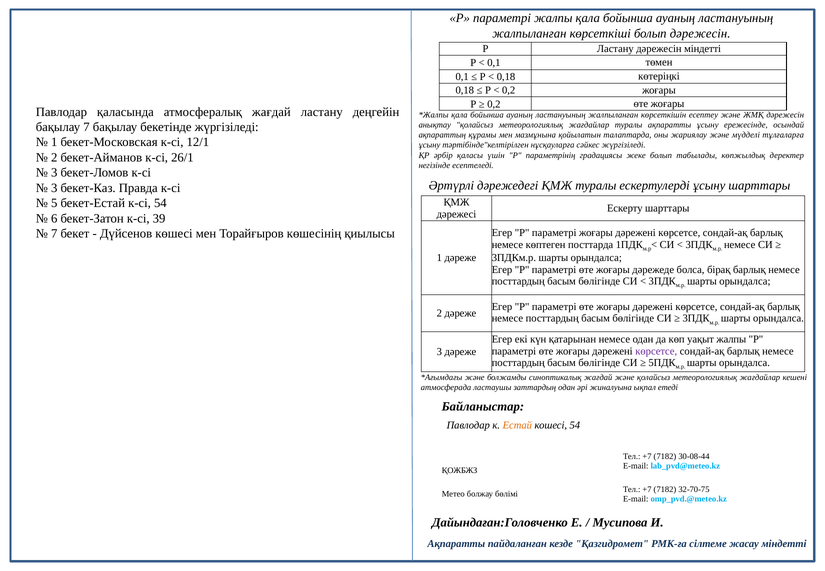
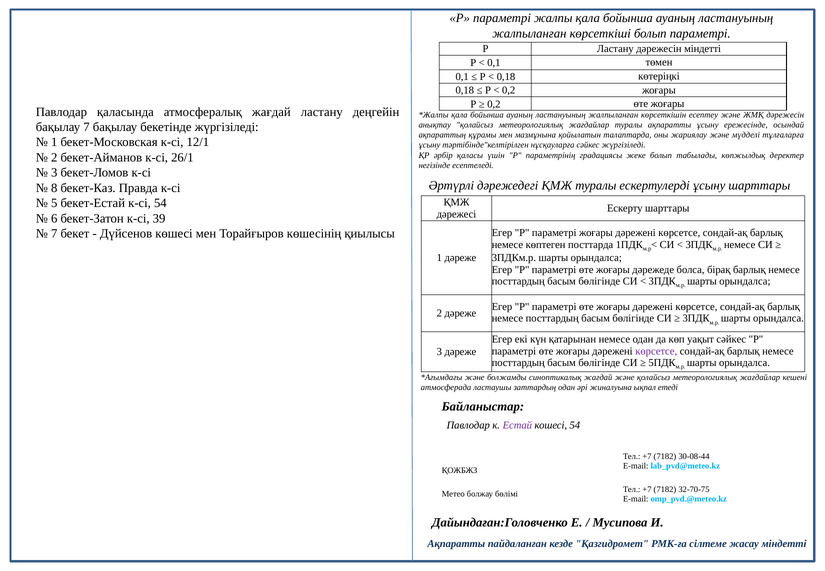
болып дәрежесін: дәрежесін -> параметрі (700, 33)
3: 3 -> 8 (54, 188)
уақыт жалпы: жалпы -> сәйкес (731, 339)
Естай colour: orange -> purple (517, 426)
